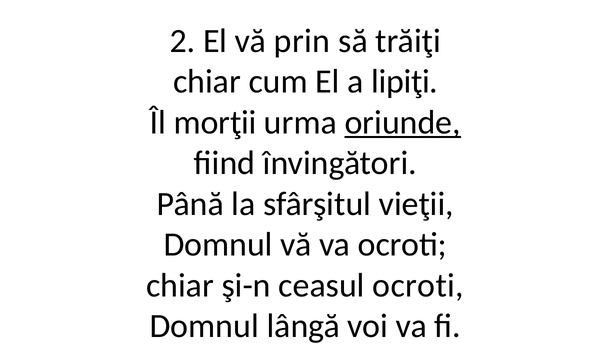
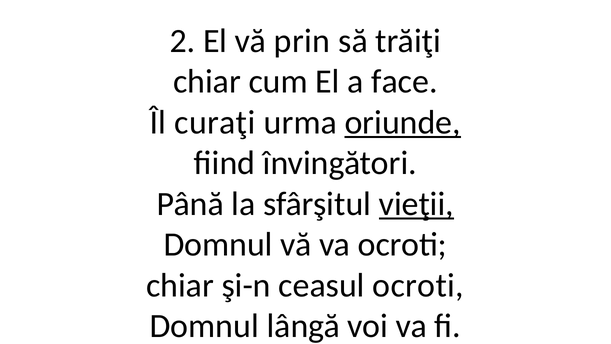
lipiţi: lipiţi -> face (404, 82)
morţii: morţii -> curaţi (215, 122)
vieţii underline: none -> present (416, 204)
